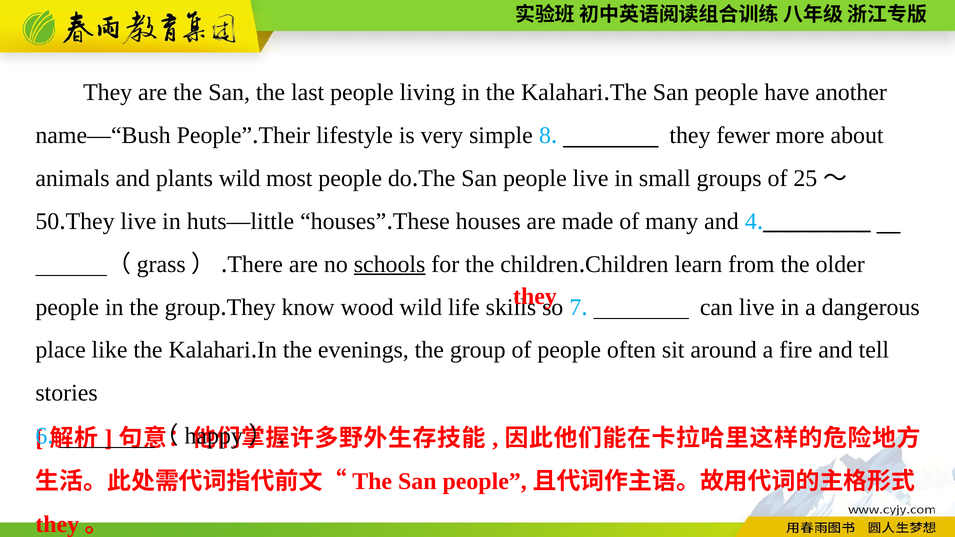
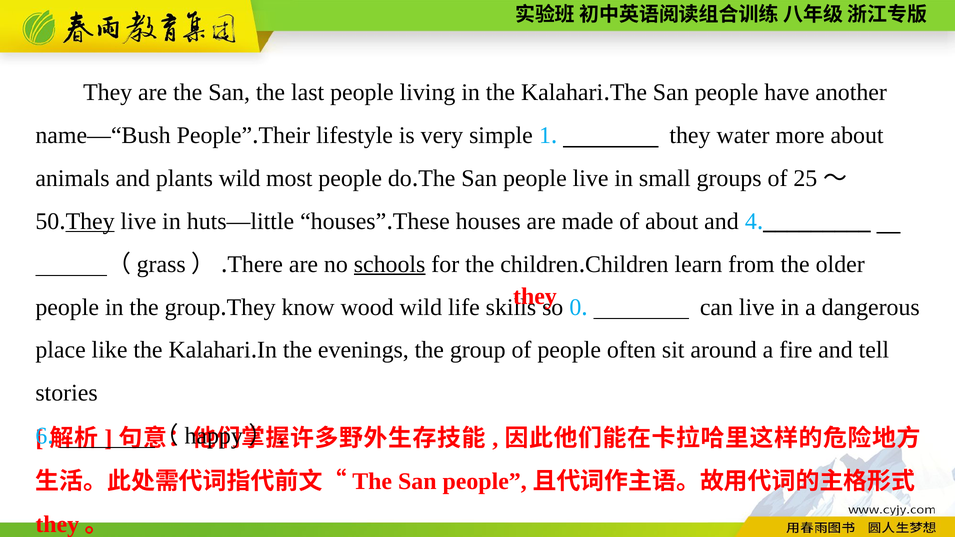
8: 8 -> 1 (545, 135)
fewer: fewer -> water (743, 135)
They underline: none -> present (90, 221)
of many: many -> about (672, 221)
7: 7 -> 0 (575, 307)
